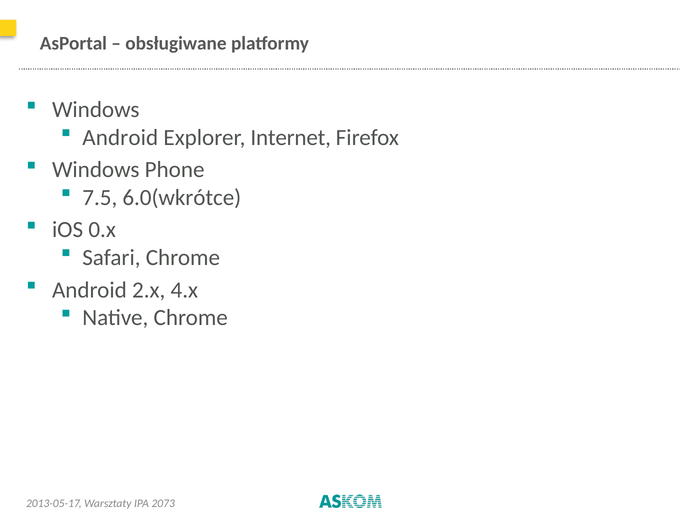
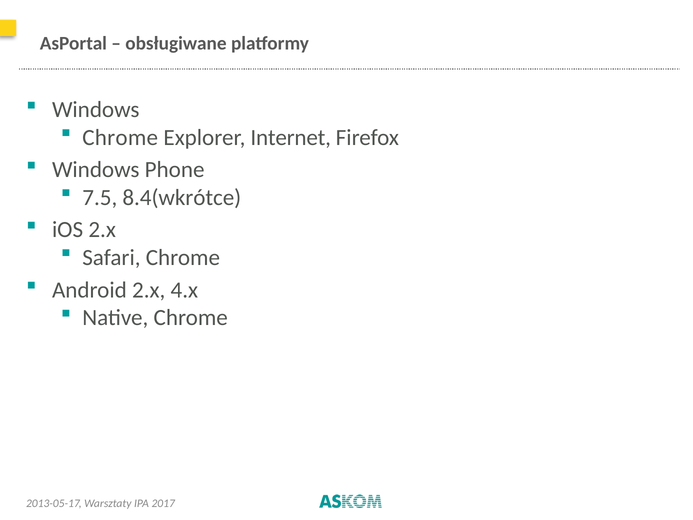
Android: Android -> Chrome (120, 137)
6.0(wkrótce: 6.0(wkrótce -> 8.4(wkrótce (182, 197)
iOS 0.x: 0.x -> 2.x (102, 230)
2073: 2073 -> 2017 (163, 503)
